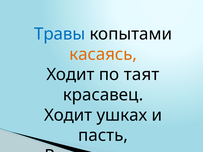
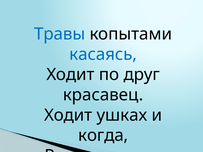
касаясь colour: orange -> blue (103, 54)
таят: таят -> друг (142, 75)
пасть: пасть -> когда (103, 136)
